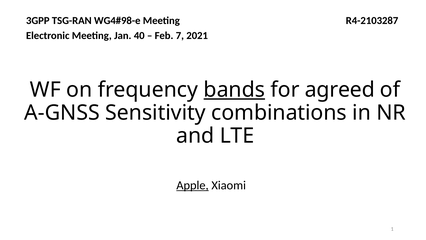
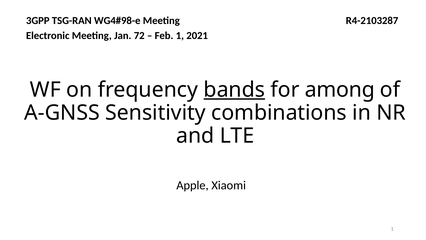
40: 40 -> 72 (139, 36)
Feb 7: 7 -> 1 (180, 36)
agreed: agreed -> among (340, 90)
Apple underline: present -> none (193, 185)
